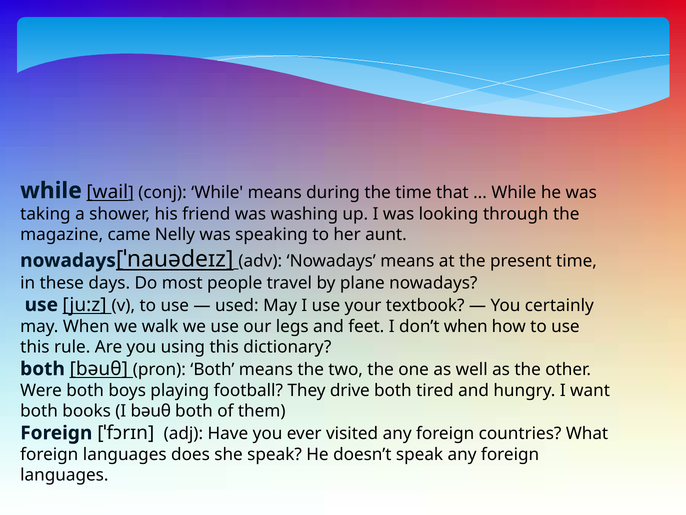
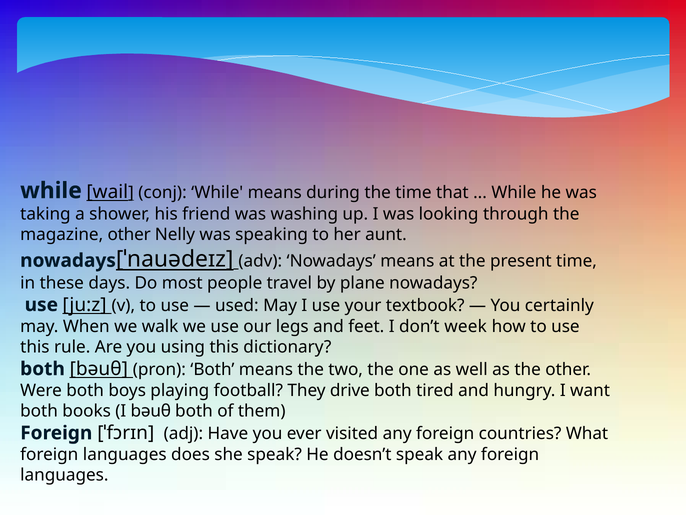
magazine came: came -> other (129, 235)
don’t when: when -> week (466, 326)
